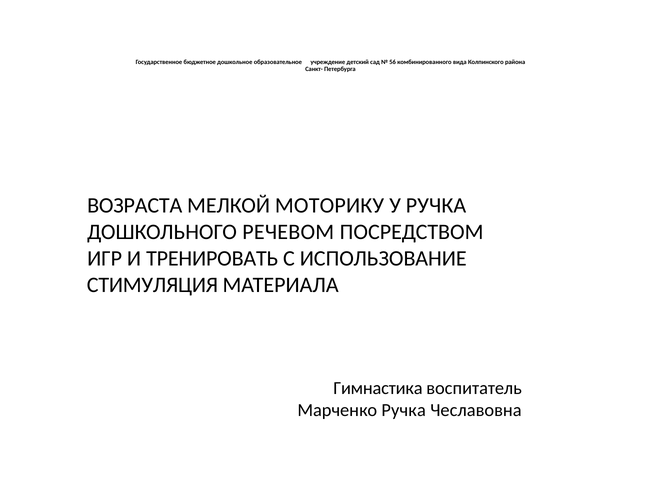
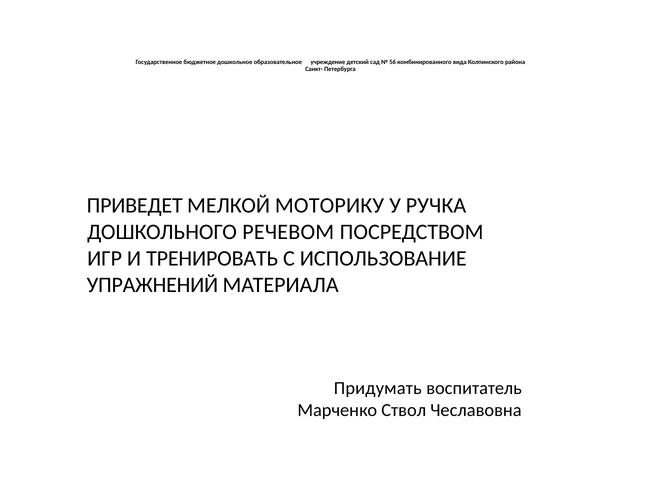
ВОЗРАСТА: ВОЗРАСТА -> ПРИВЕДЕТ (135, 205)
СТИМУЛЯЦИЯ: СТИМУЛЯЦИЯ -> УПРАЖНЕНИЙ (152, 285)
Гимнастика: Гимнастика -> Придумать (378, 388)
Марченко Ручка: Ручка -> Ствол (404, 410)
